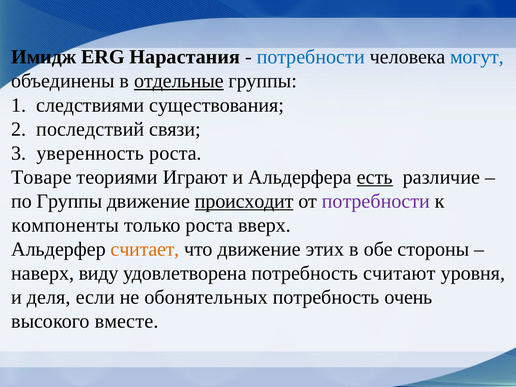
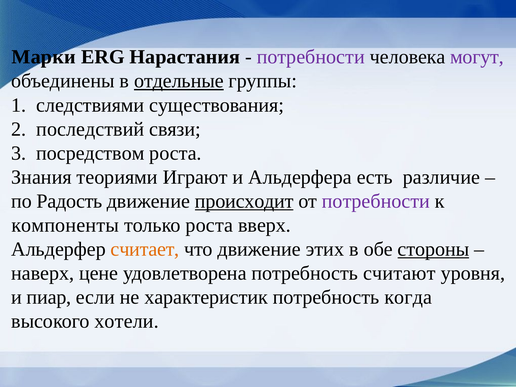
Имидж: Имидж -> Марки (44, 57)
потребности colour: blue -> purple (311, 57)
могут colour: blue -> purple (477, 57)
уверенность: уверенность -> посредством (90, 153)
Товаре: Товаре -> Знания (41, 177)
есть underline: present -> none (375, 177)
по Группы: Группы -> Радость (69, 201)
стороны underline: none -> present (433, 249)
виду: виду -> цене (99, 273)
деля: деля -> пиар (49, 297)
обонятельных: обонятельных -> характеристик (206, 297)
очень: очень -> когда (408, 297)
вместе: вместе -> хотели (127, 321)
